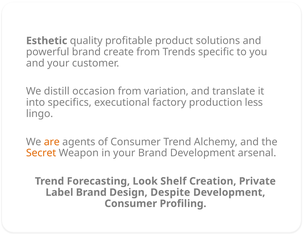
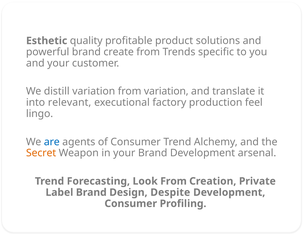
distill occasion: occasion -> variation (94, 91)
specifics: specifics -> relevant (70, 102)
less: less -> feel (254, 102)
are colour: orange -> blue (52, 141)
Look Shelf: Shelf -> From (174, 181)
